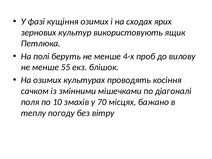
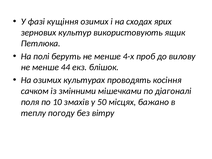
55: 55 -> 44 (66, 67)
70: 70 -> 50 (102, 102)
